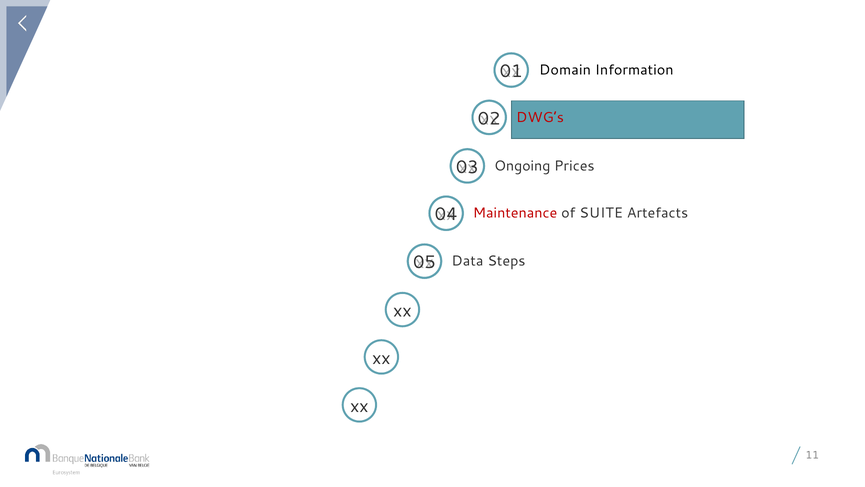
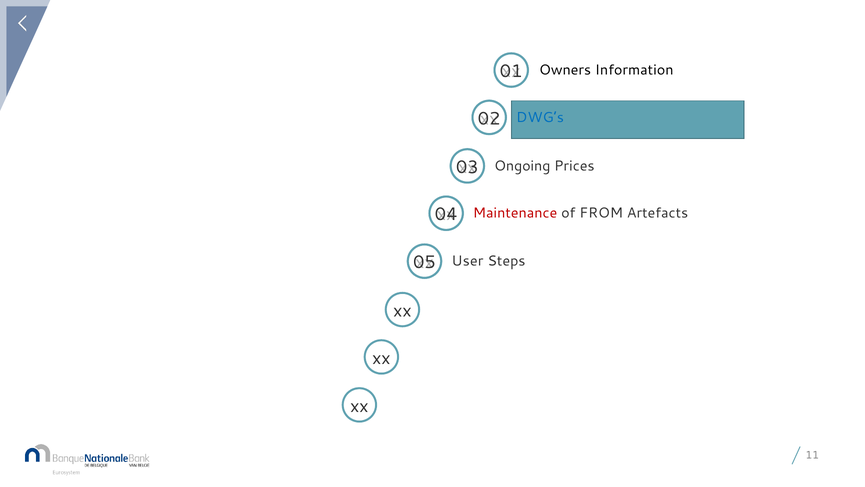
Domain: Domain -> Owners (565, 70)
DWG’s colour: red -> blue (540, 117)
SUITE: SUITE -> FROM (601, 213)
Data: Data -> User (467, 261)
